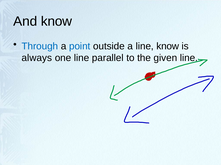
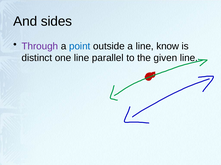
And know: know -> sides (56, 21)
Through colour: blue -> purple (40, 46)
always: always -> distinct (37, 58)
